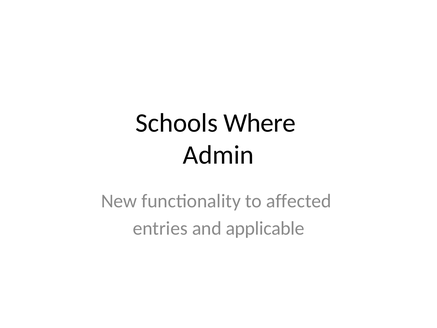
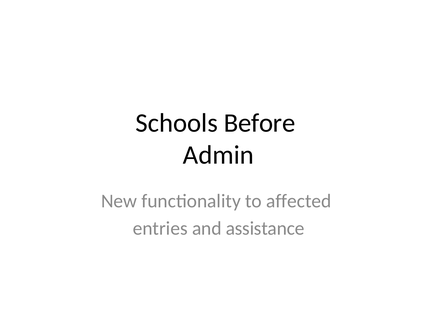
Where: Where -> Before (260, 123)
applicable: applicable -> assistance (265, 228)
